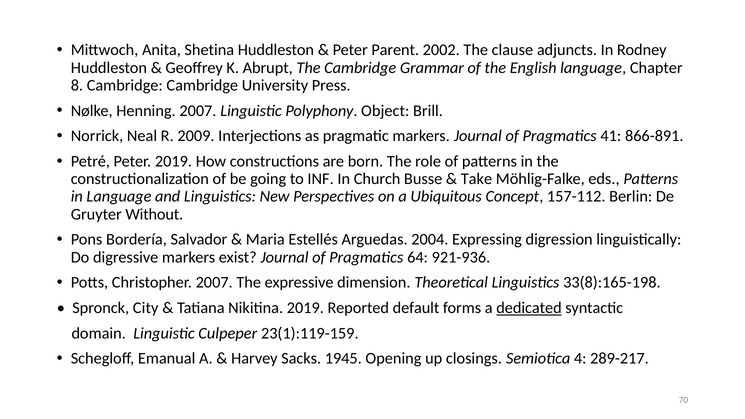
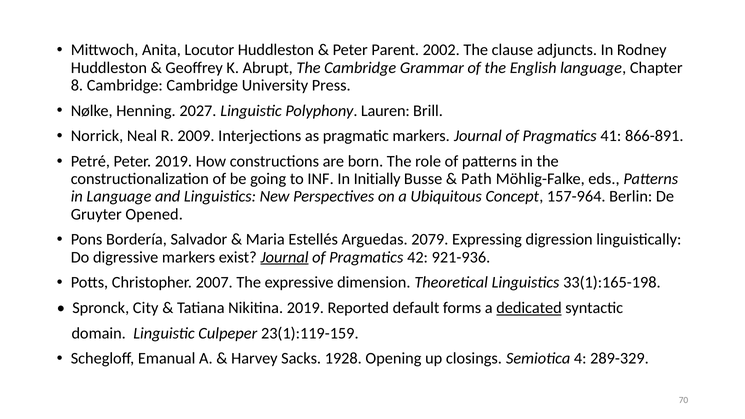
Shetina: Shetina -> Locutor (209, 50)
Henning 2007: 2007 -> 2027 (198, 111)
Object: Object -> Lauren (385, 111)
Church: Church -> Initially (377, 179)
Take: Take -> Path (476, 179)
157-112: 157-112 -> 157-964 (576, 197)
Without: Without -> Opened (154, 214)
2004: 2004 -> 2079 (430, 240)
Journal underline: none -> present (285, 257)
64: 64 -> 42 (418, 257)
33(8):165-198: 33(8):165-198 -> 33(1):165-198 (612, 283)
1945: 1945 -> 1928 (343, 359)
289-217: 289-217 -> 289-329 (620, 359)
